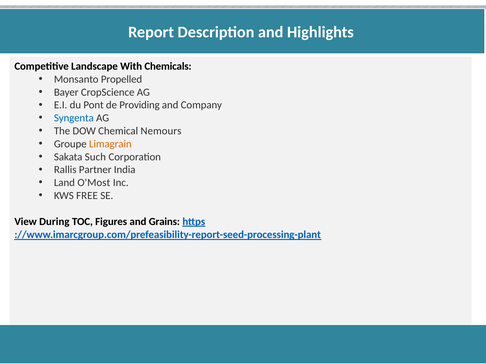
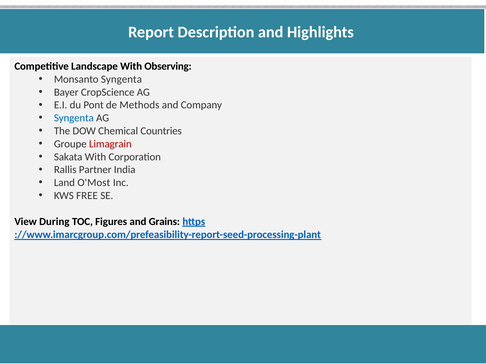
Chemicals: Chemicals -> Observing (168, 66)
Monsanto Propelled: Propelled -> Syngenta (121, 79)
Providing: Providing -> Methods (139, 105)
Nemours: Nemours -> Countries (161, 131)
Limagrain colour: orange -> red (110, 144)
Sakata Such: Such -> With (95, 157)
